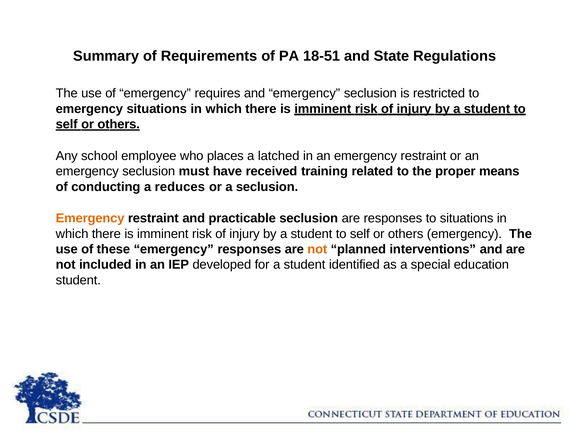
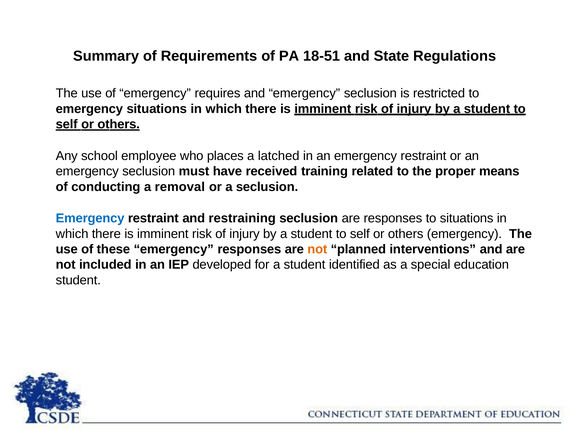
reduces: reduces -> removal (180, 187)
Emergency colour: orange -> blue (90, 219)
practicable: practicable -> restraining (242, 219)
